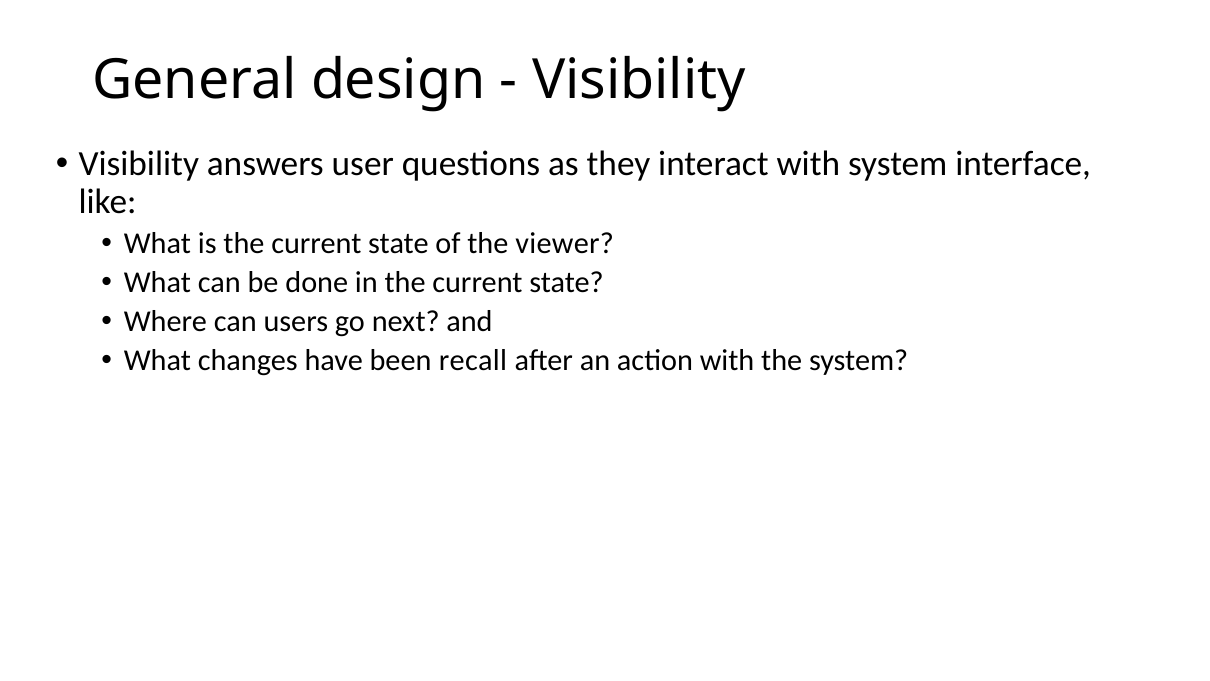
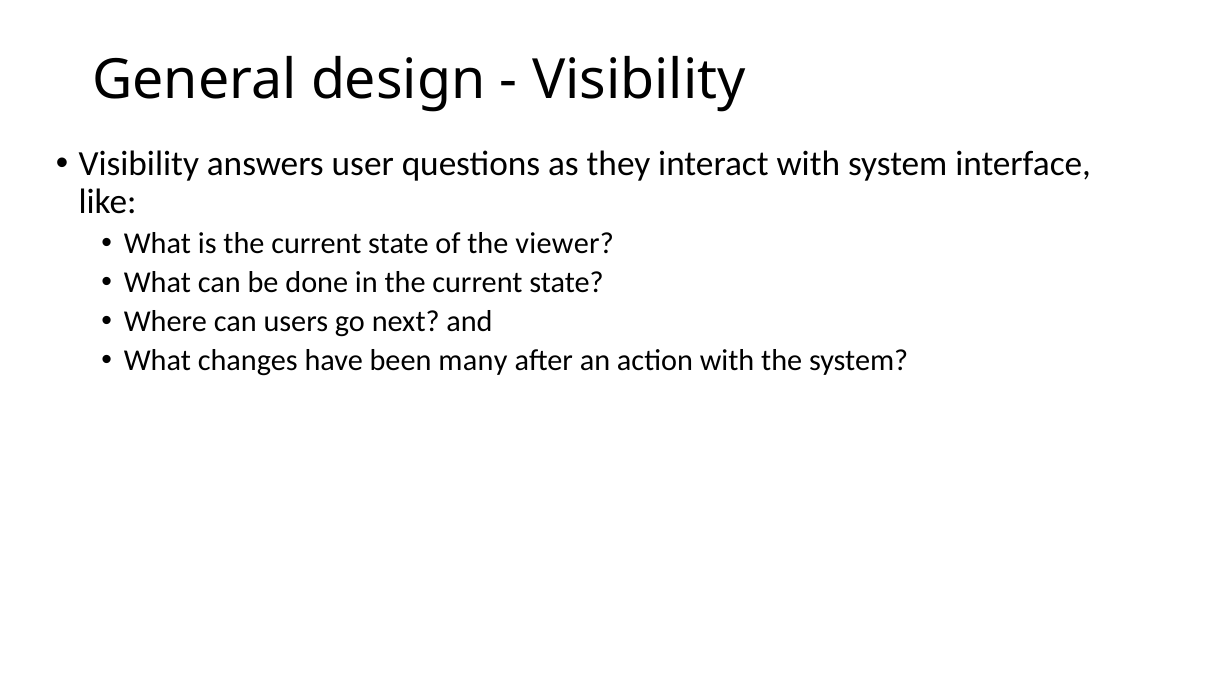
recall: recall -> many (473, 360)
